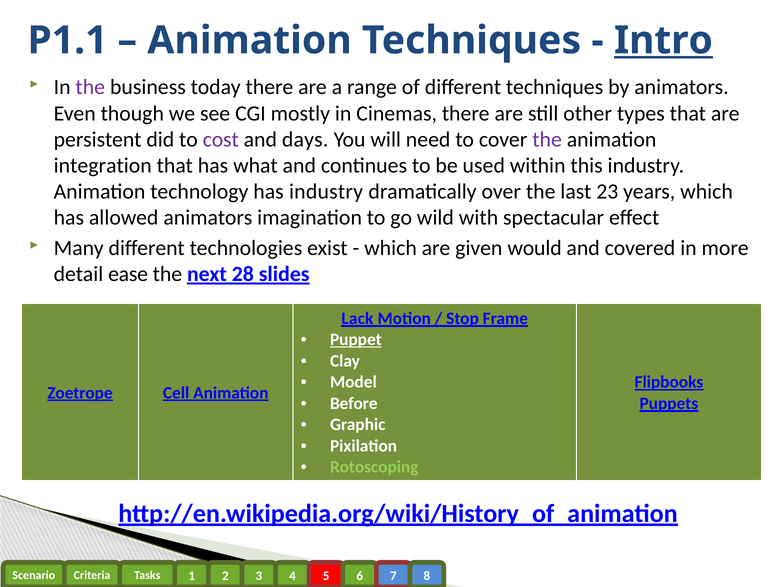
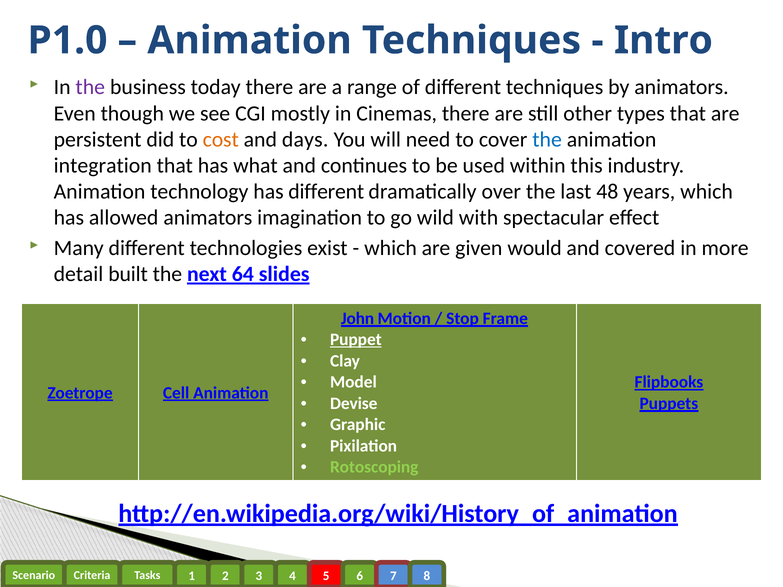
P1.1: P1.1 -> P1.0 (67, 40)
Intro underline: present -> none (663, 40)
cost colour: purple -> orange (221, 139)
the colour: purple -> blue (547, 139)
has industry: industry -> different (326, 192)
23: 23 -> 48 (607, 192)
ease: ease -> built (128, 274)
28: 28 -> 64 (243, 274)
Lack: Lack -> John (358, 318)
Before: Before -> Devise (354, 404)
